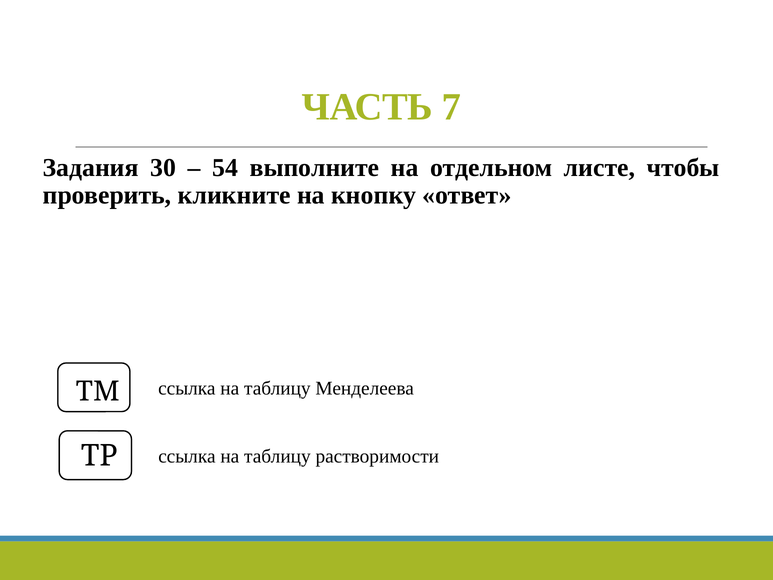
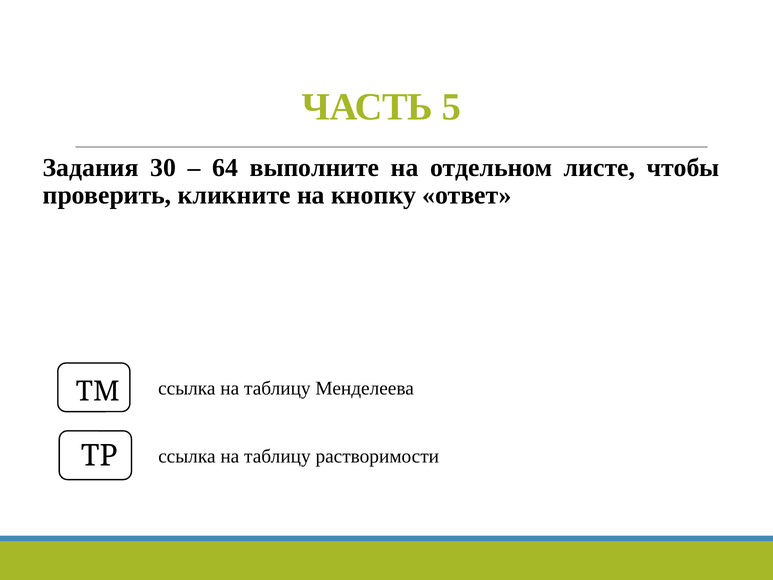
7: 7 -> 5 (451, 107)
54: 54 -> 64 (225, 168)
